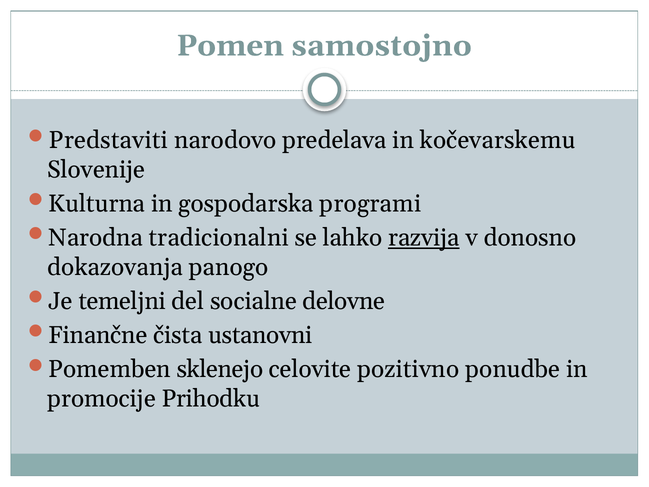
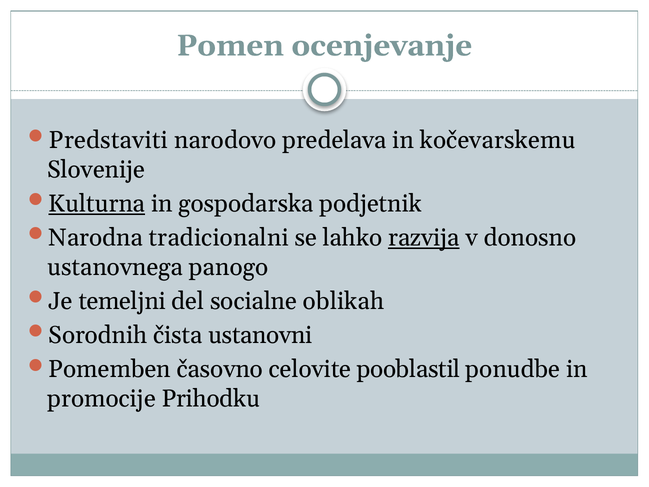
samostojno: samostojno -> ocenjevanje (382, 46)
Kulturna underline: none -> present (97, 204)
programi: programi -> podjetnik (370, 204)
dokazovanja: dokazovanja -> ustanovnega (115, 267)
delovne: delovne -> oblikah (344, 301)
Finančne: Finančne -> Sorodnih (98, 335)
sklenejo: sklenejo -> časovno (220, 369)
pozitivno: pozitivno -> pooblastil (408, 369)
